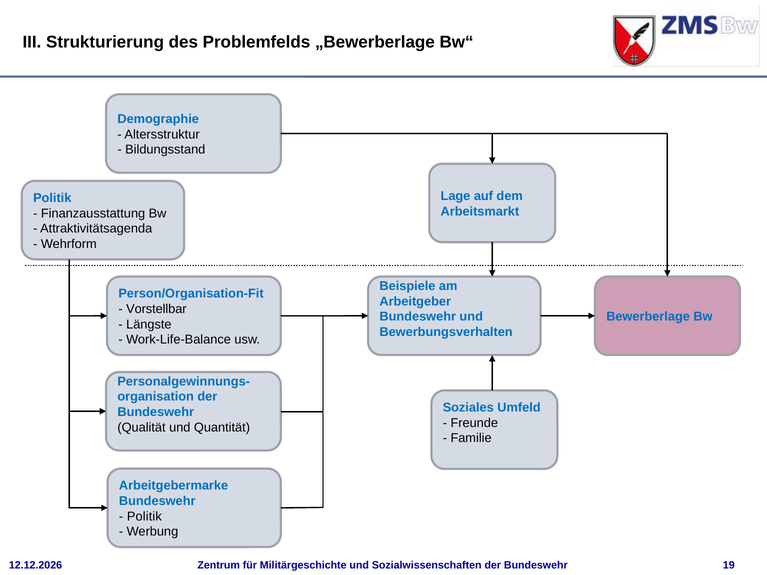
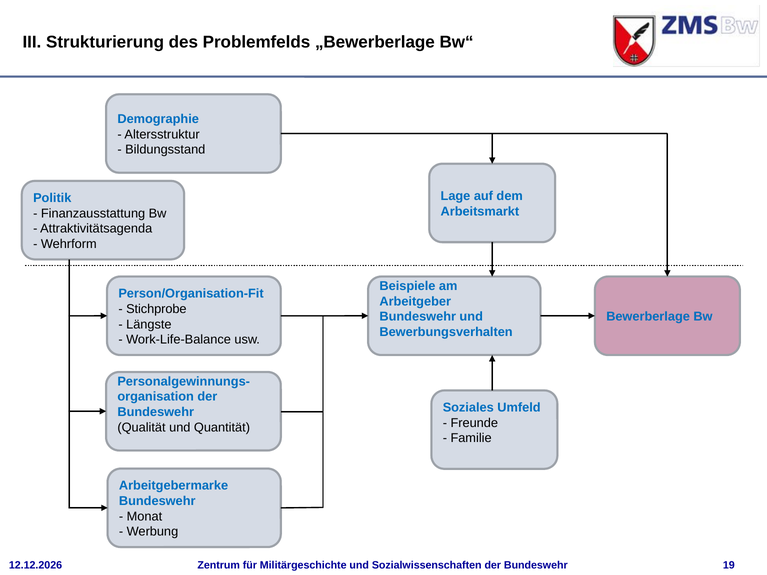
Vorstellbar: Vorstellbar -> Stichprobe (156, 309)
Politik: Politik -> Monat (144, 517)
